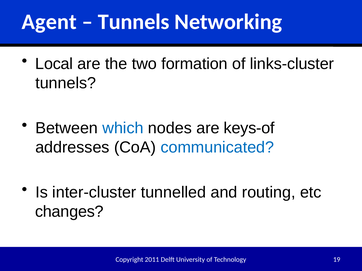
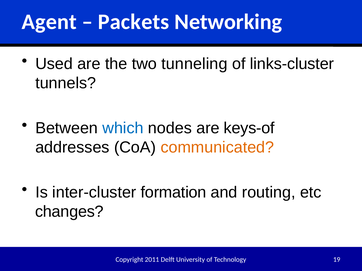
Tunnels: Tunnels -> Packets (134, 22)
Local: Local -> Used (54, 64)
formation: formation -> tunneling (194, 64)
communicated colour: blue -> orange (217, 148)
tunnelled: tunnelled -> formation (174, 193)
